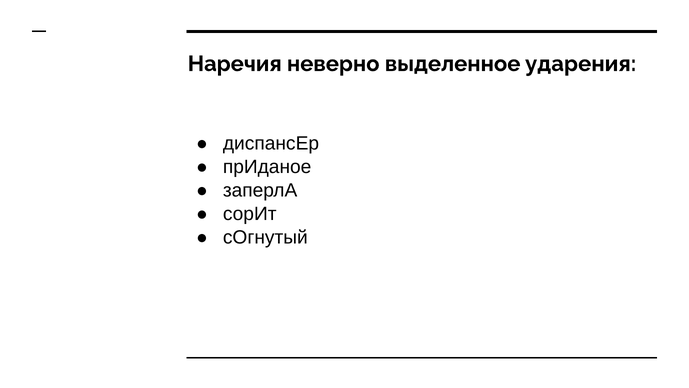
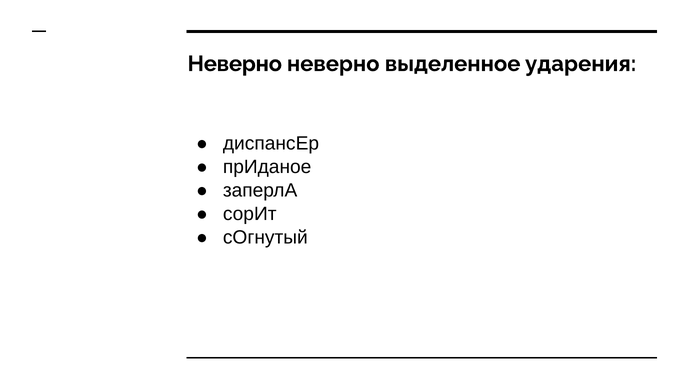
Наречия: Наречия -> Неверно (235, 64)
